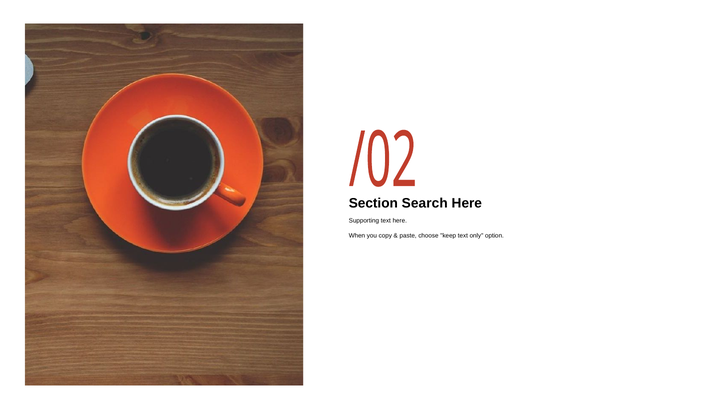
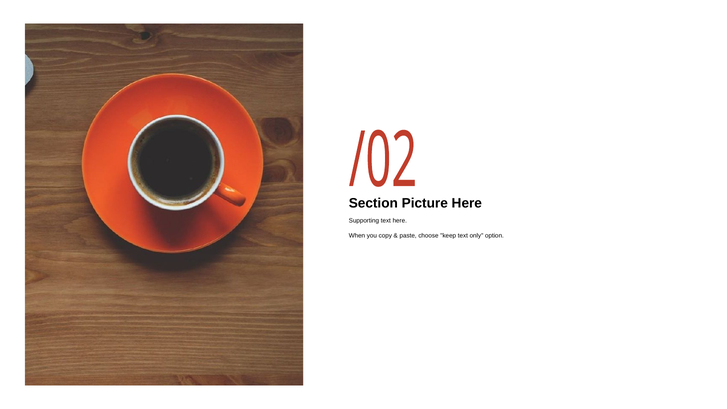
Search: Search -> Picture (425, 203)
